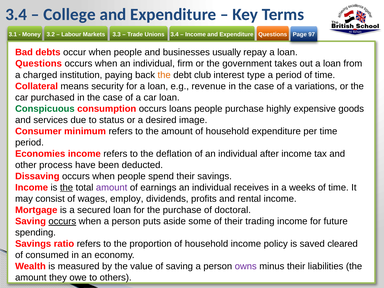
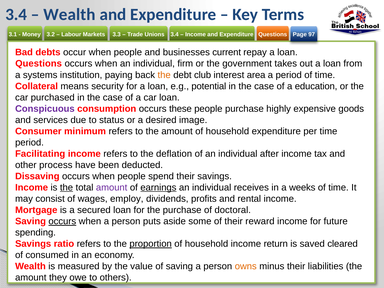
College: College -> Wealth (69, 15)
usually: usually -> current (227, 52)
charged: charged -> systems (40, 75)
type: type -> area (256, 75)
revenue: revenue -> potential (209, 86)
variations: variations -> education (316, 86)
Conspicuous colour: green -> purple (45, 109)
loans: loans -> these (180, 109)
Economies: Economies -> Facilitating (40, 154)
earnings underline: none -> present (158, 188)
trading: trading -> reward (260, 221)
proportion underline: none -> present (151, 244)
policy: policy -> return (276, 244)
owns colour: purple -> orange (246, 266)
